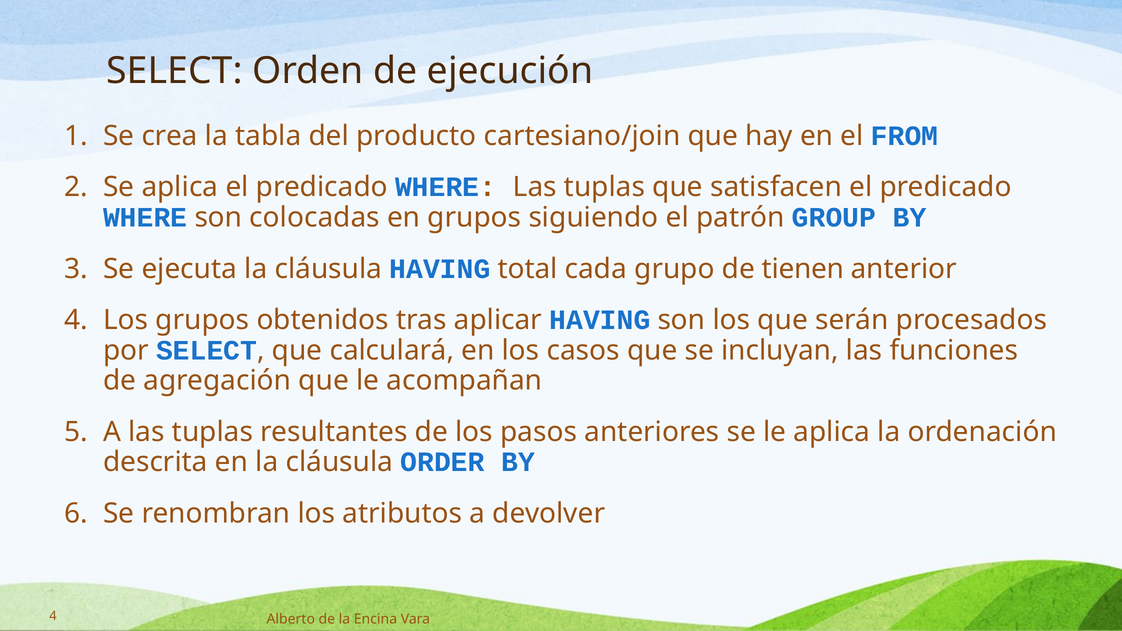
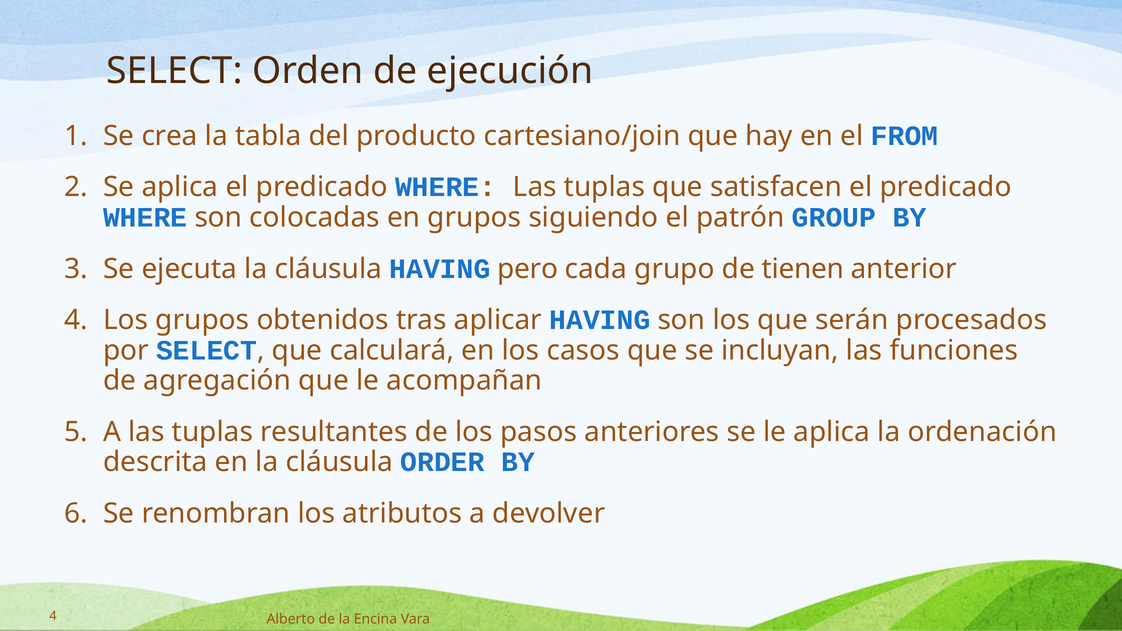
total: total -> pero (528, 269)
